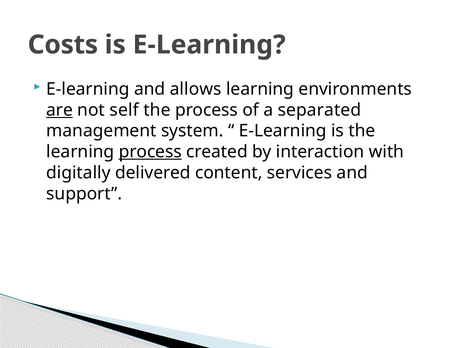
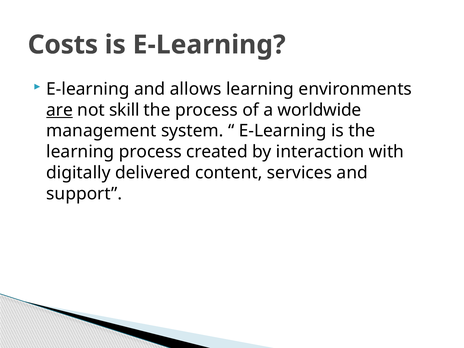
self: self -> skill (124, 110)
separated: separated -> worldwide (320, 110)
process underline: present -> none (150, 152)
